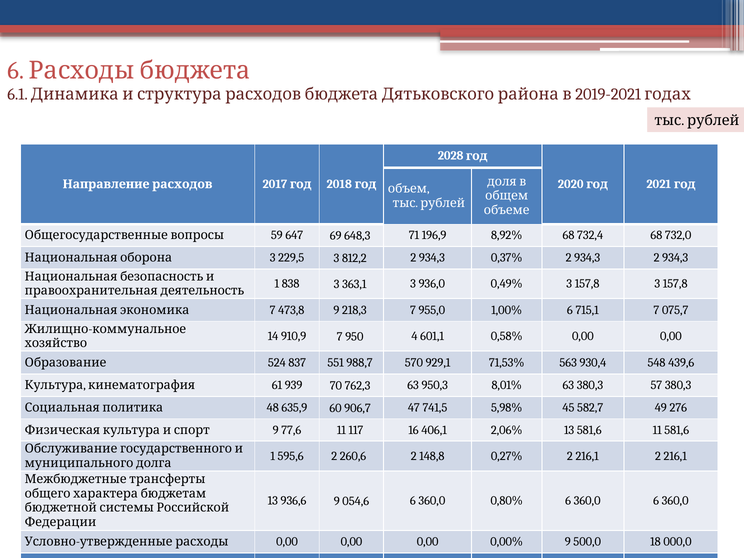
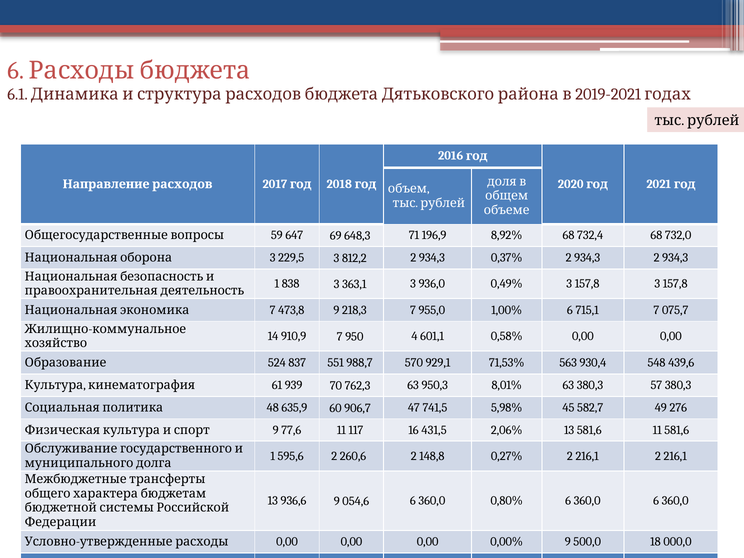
2028: 2028 -> 2016 (451, 156)
406,1: 406,1 -> 431,5 (434, 430)
